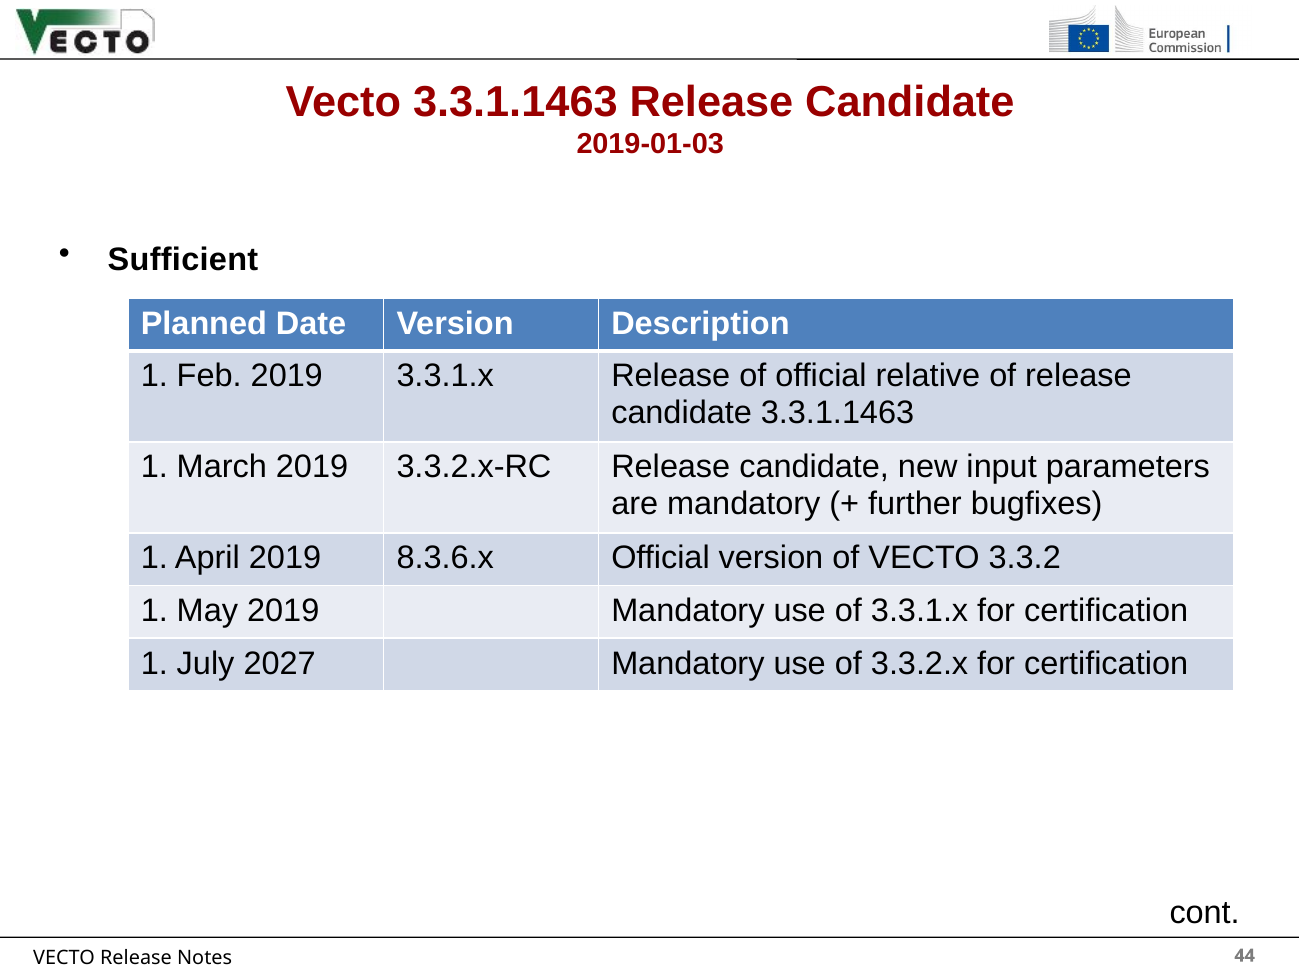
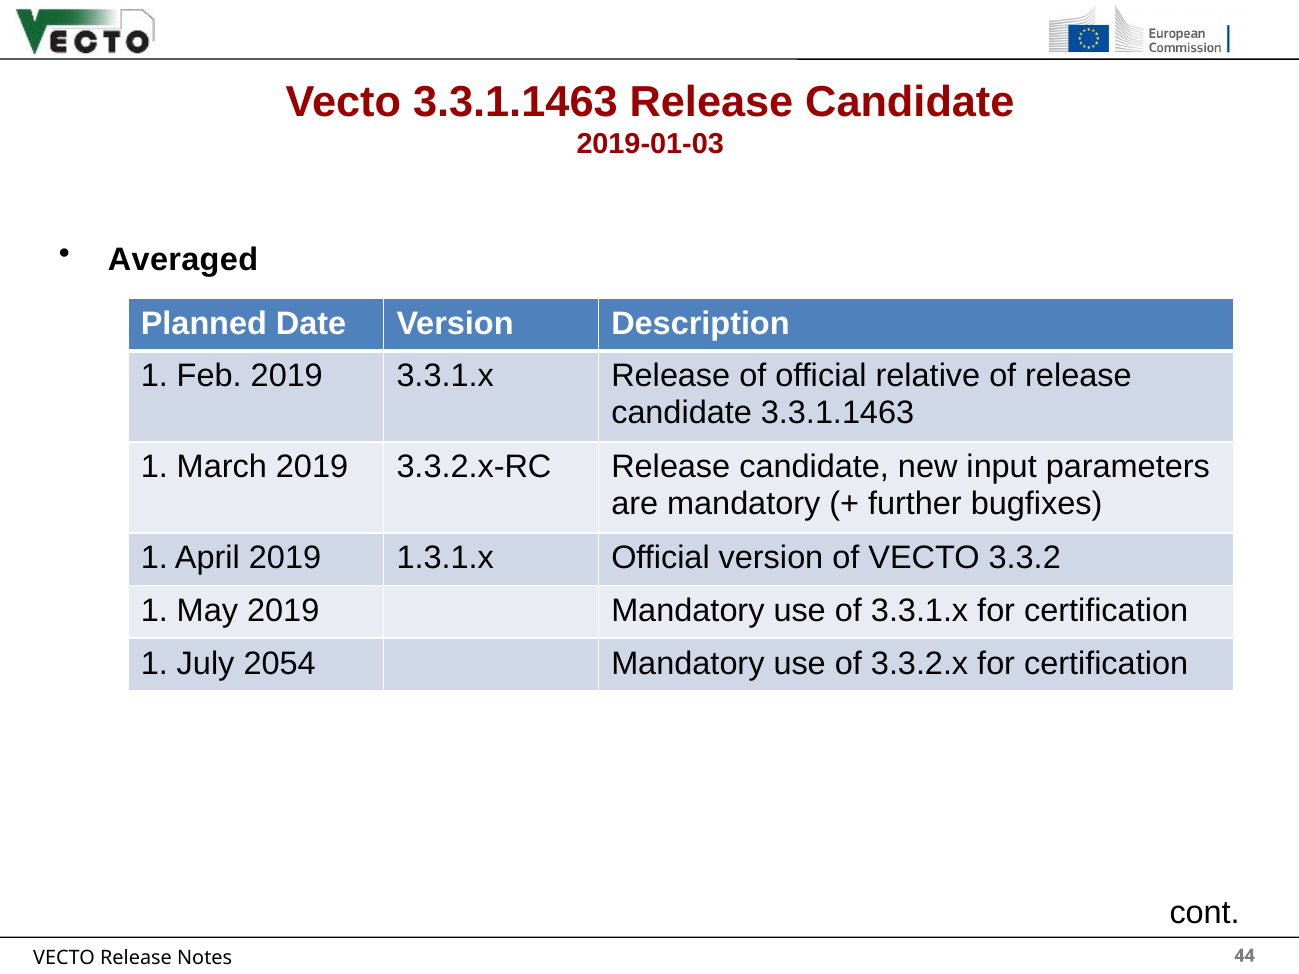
Sufficient: Sufficient -> Averaged (183, 260)
8.3.6.x: 8.3.6.x -> 1.3.1.x (445, 558)
2027: 2027 -> 2054 (280, 664)
